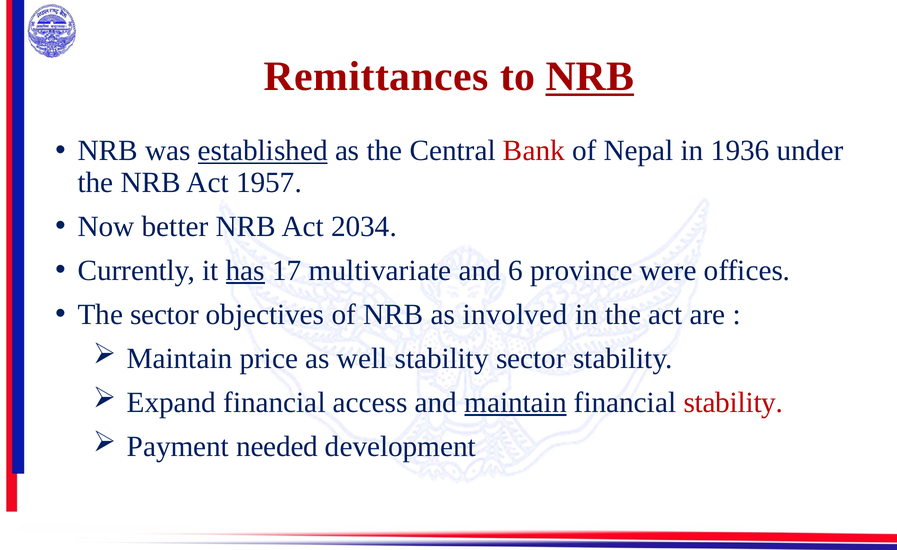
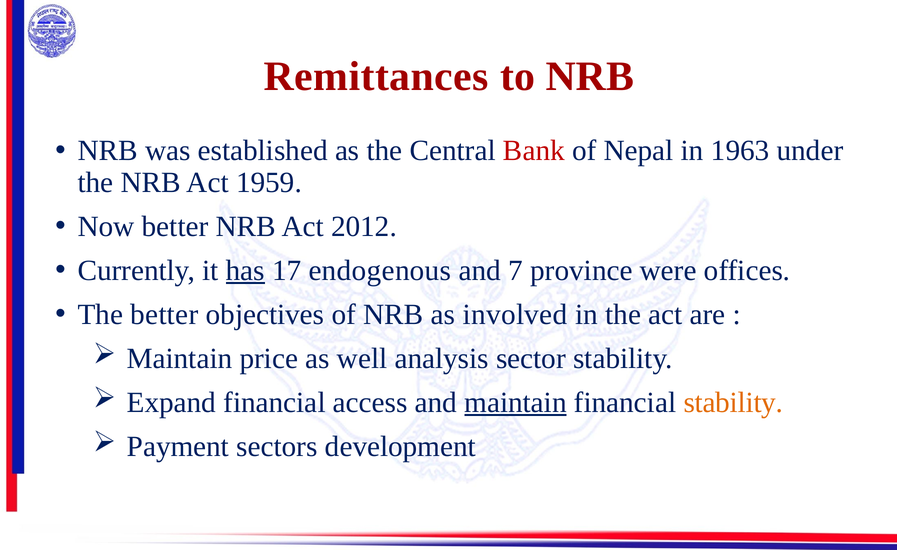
NRB underline: present -> none (590, 77)
established underline: present -> none (263, 151)
1936: 1936 -> 1963 (740, 151)
1957: 1957 -> 1959 (269, 182)
2034: 2034 -> 2012 (364, 227)
multivariate: multivariate -> endogenous (380, 271)
6: 6 -> 7 (516, 271)
The sector: sector -> better (164, 315)
well stability: stability -> analysis (442, 359)
stability colour: red -> orange (733, 403)
needed: needed -> sectors (277, 447)
